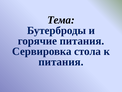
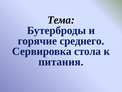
горячие питания: питания -> среднего (82, 41)
